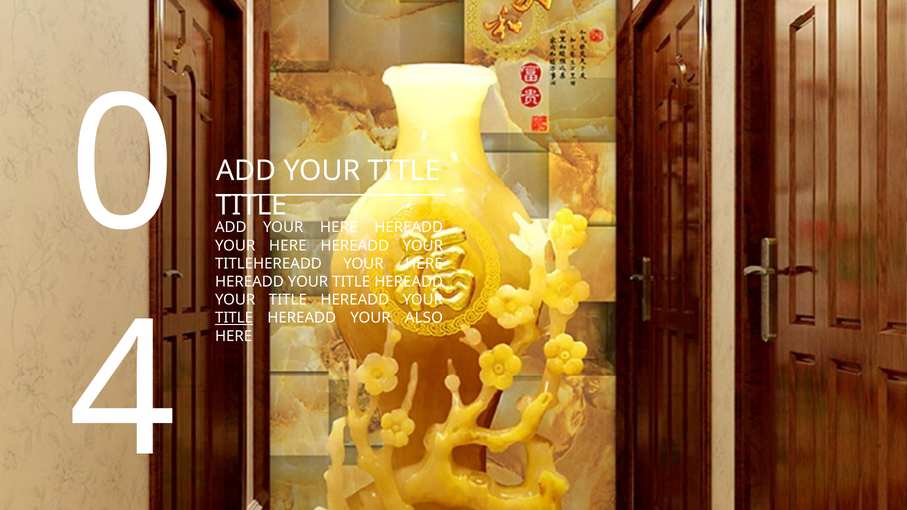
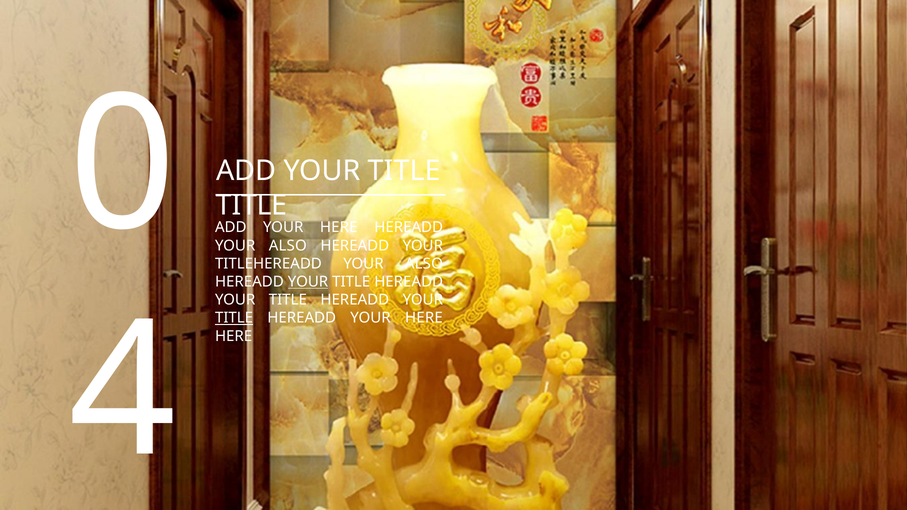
HERE: HERE -> ALSO (288, 246)
TITLEHEREADD YOUR HERE: HERE -> ALSO (424, 264)
YOUR underline: none -> present (308, 282)
HEREADD YOUR ALSO: ALSO -> HERE (424, 318)
